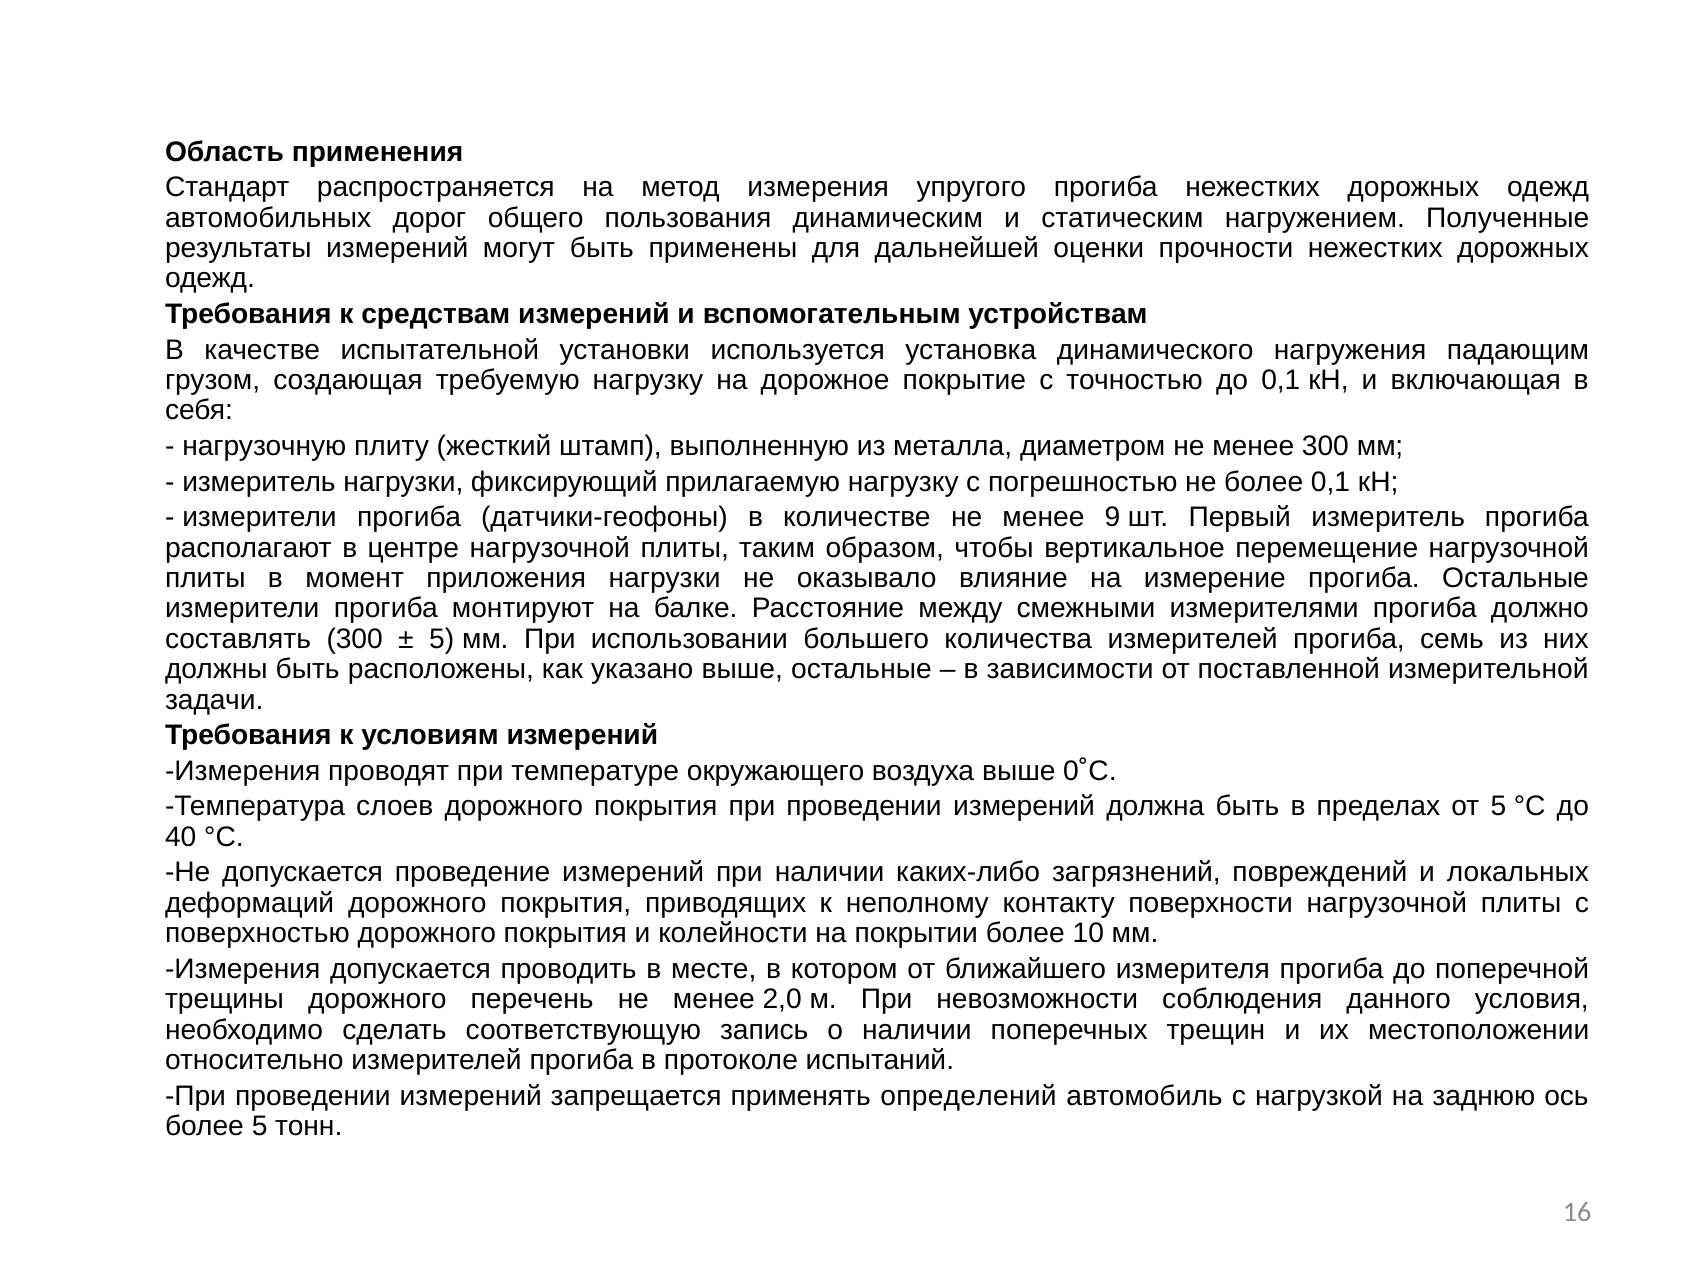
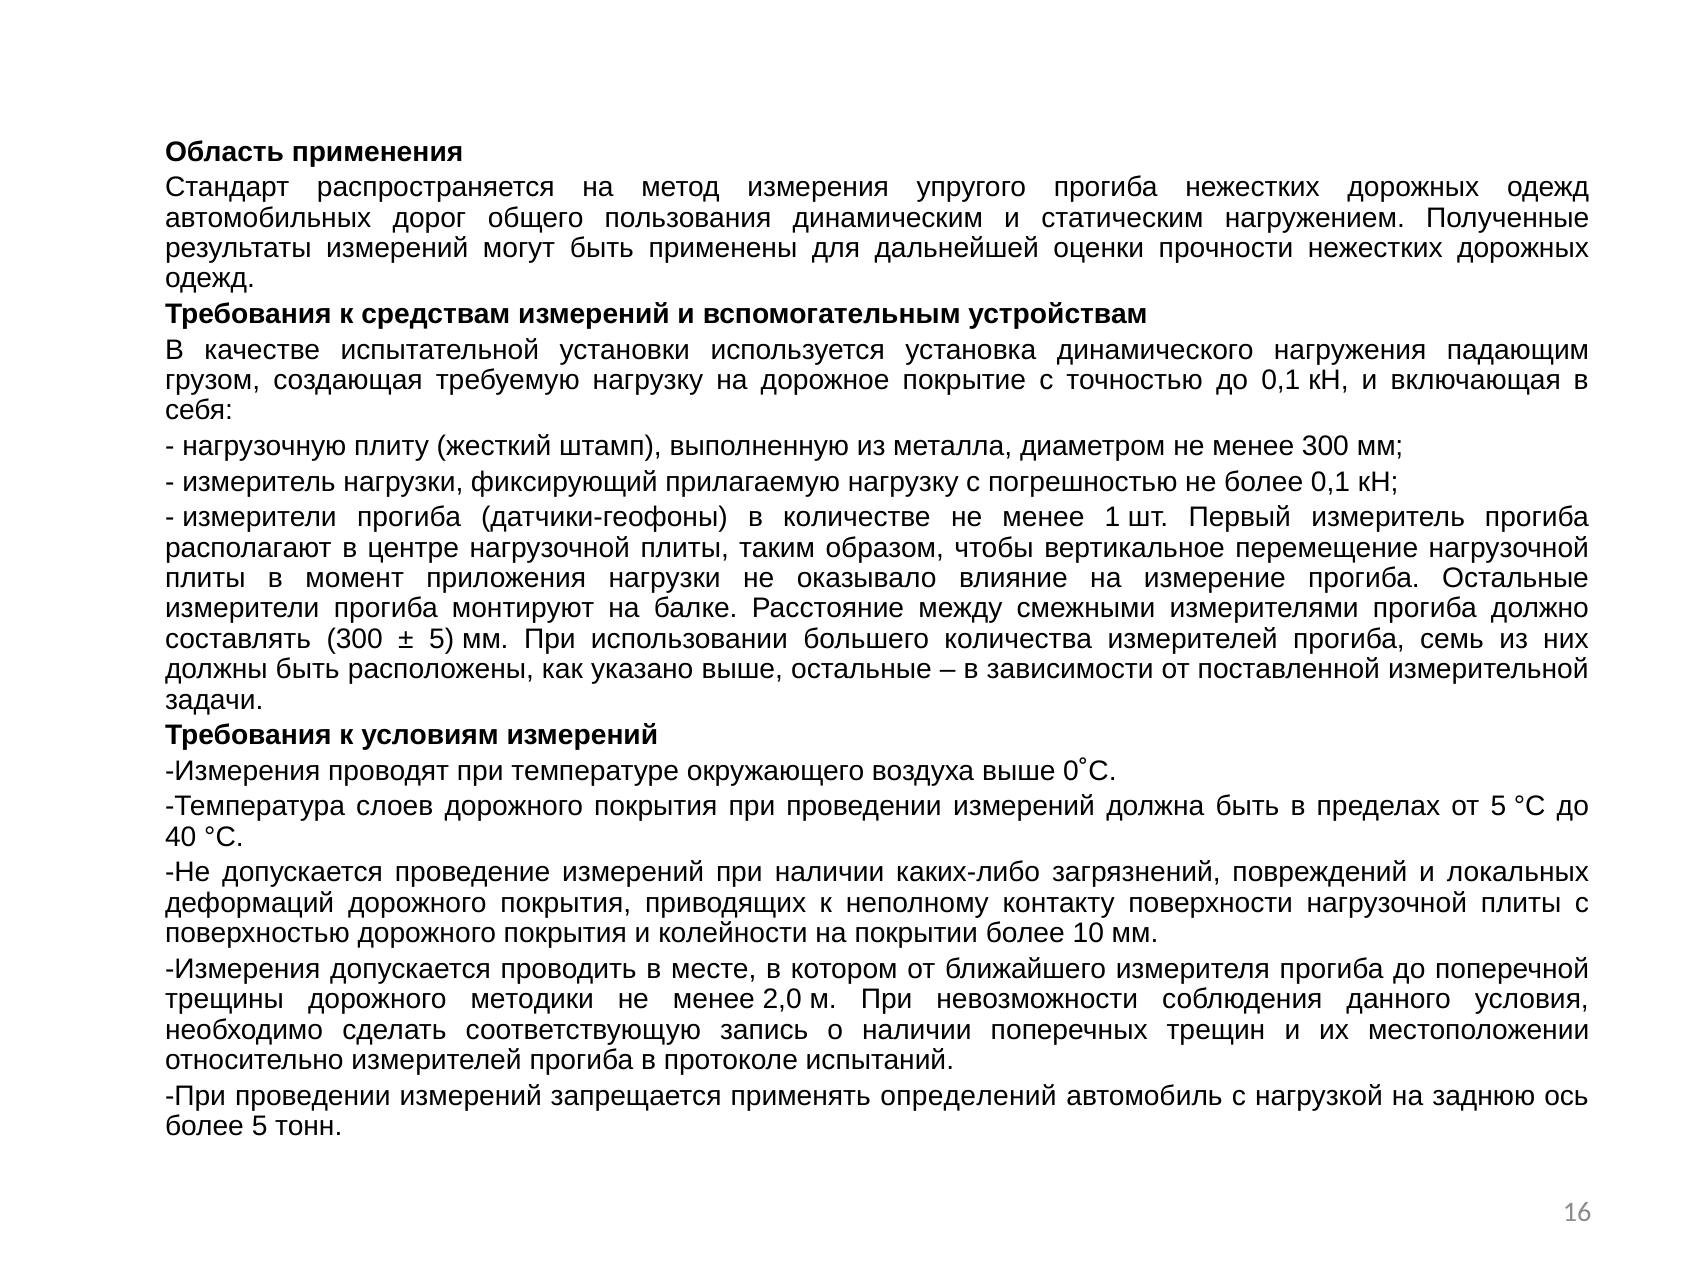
9: 9 -> 1 (1112, 517)
перечень: перечень -> методики (532, 999)
